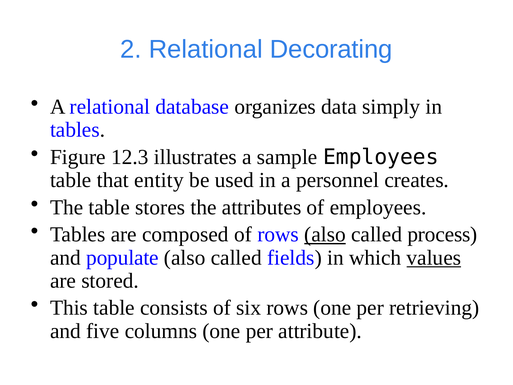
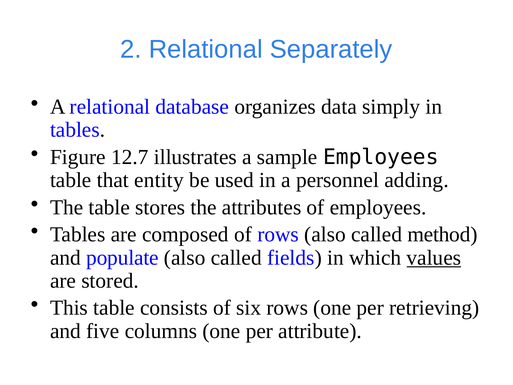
Decorating: Decorating -> Separately (331, 49)
12.3: 12.3 -> 12.7 (130, 157)
creates: creates -> adding (417, 180)
also underline: present -> none (325, 234)
process: process -> method (442, 234)
